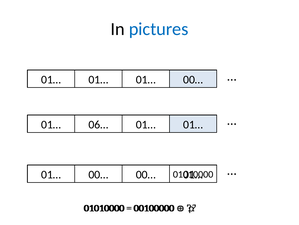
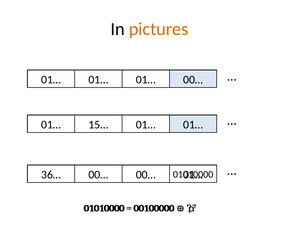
pictures colour: blue -> orange (159, 29)
06…: 06… -> 15… (98, 124)
01…: 01… -> 36… (51, 174)
